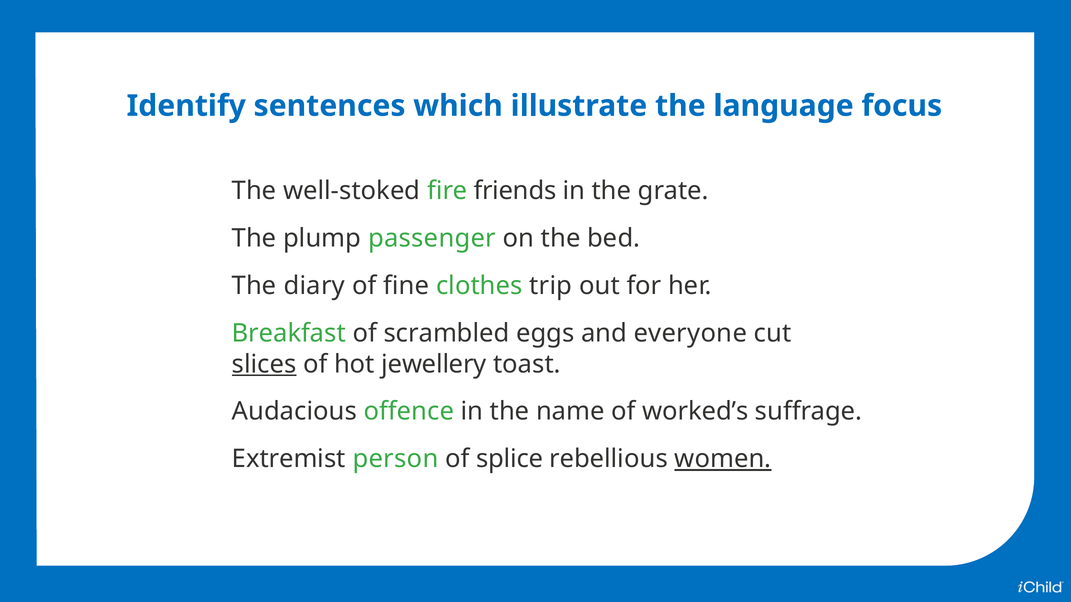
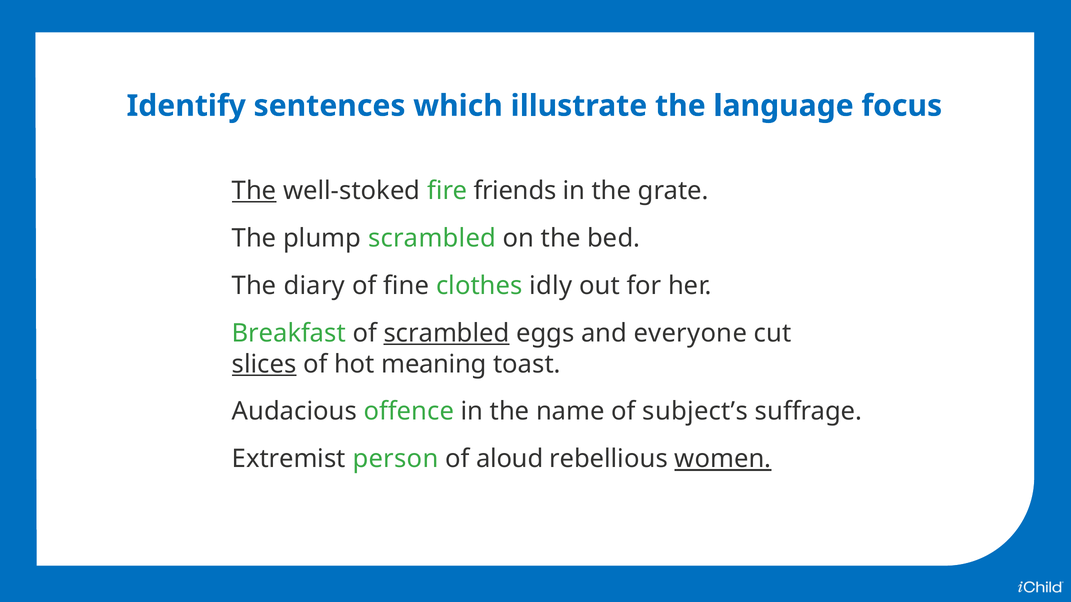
The underline: none -> present (254, 191)
plump passenger: passenger -> scrambled (432, 239)
trip: trip -> idly (551, 286)
scrambled underline: none -> present (447, 334)
jewellery: jewellery -> meaning (434, 364)
worked’s: worked’s -> subject’s (695, 412)
splice: splice -> aloud (510, 459)
